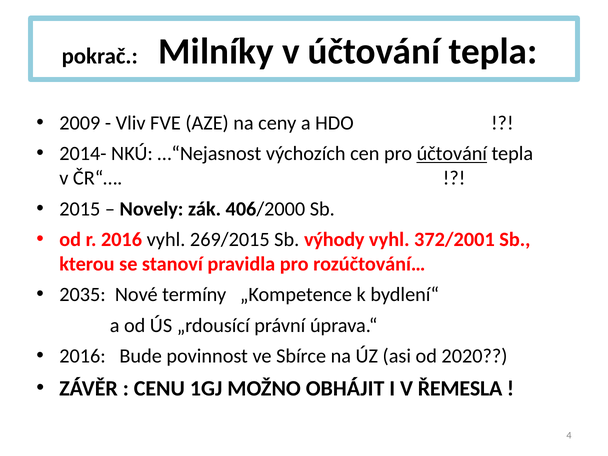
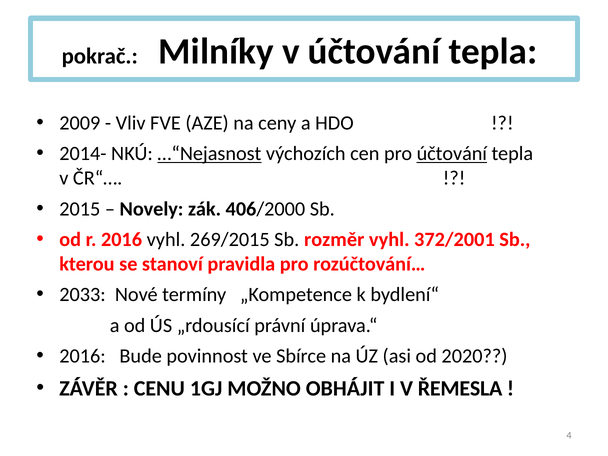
…“Nejasnost underline: none -> present (209, 154)
výhody: výhody -> rozměr (334, 240)
2035: 2035 -> 2033 (83, 295)
